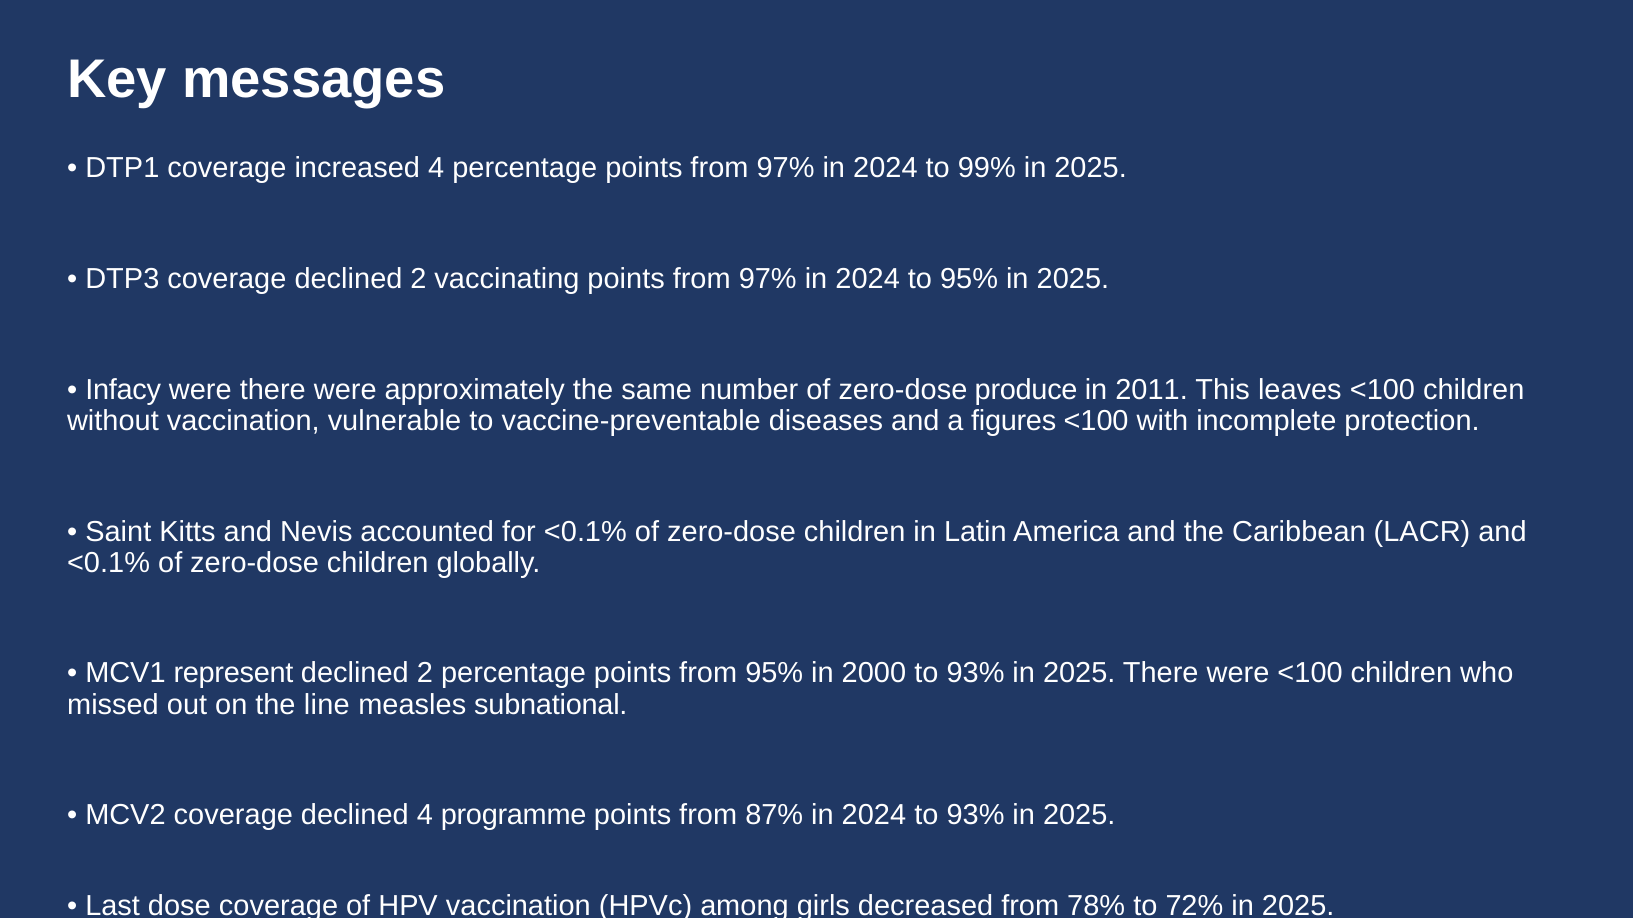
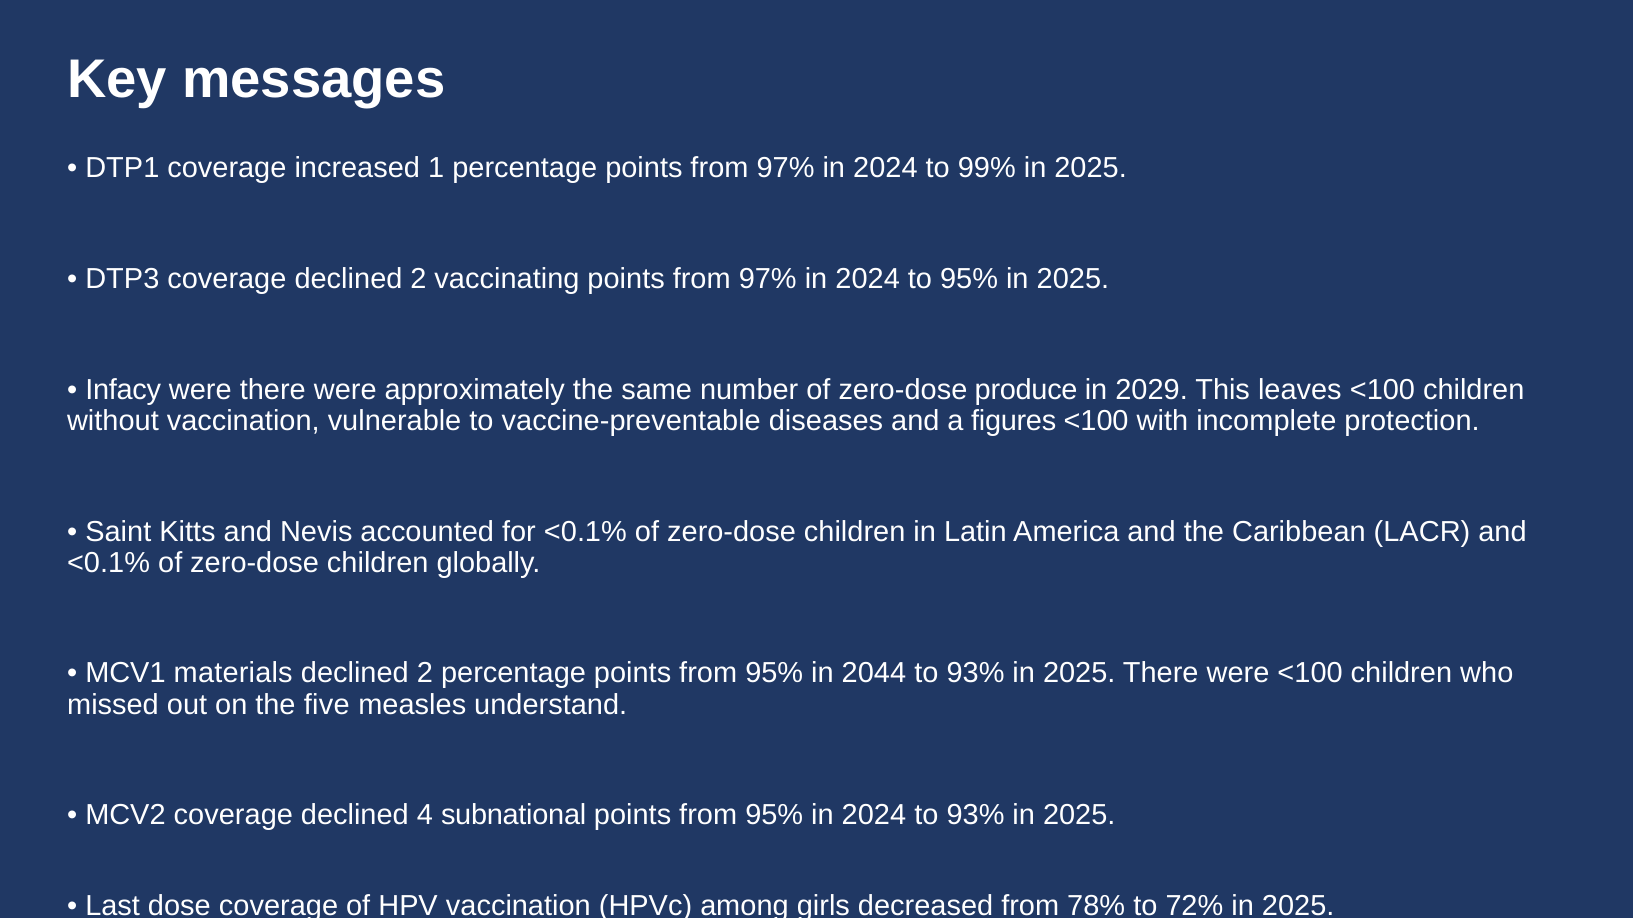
increased 4: 4 -> 1 (436, 168)
2011: 2011 -> 2029 (1152, 390)
represent: represent -> materials (233, 674)
2000: 2000 -> 2044 (874, 674)
line: line -> five (327, 705)
subnational: subnational -> understand (551, 705)
programme: programme -> subnational (514, 816)
87%: 87% -> 95% (774, 816)
